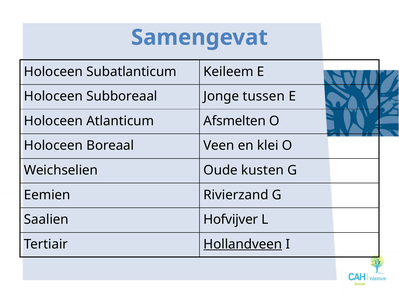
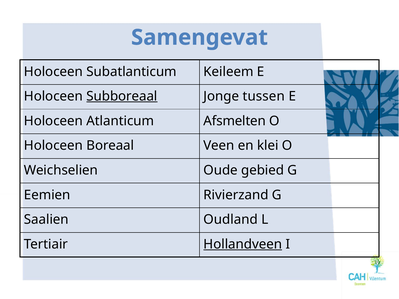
Subboreaal underline: none -> present (122, 96)
kusten: kusten -> gebied (263, 170)
Hofvijver: Hofvijver -> Oudland (231, 220)
